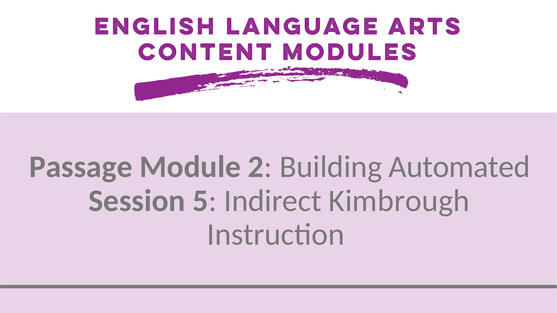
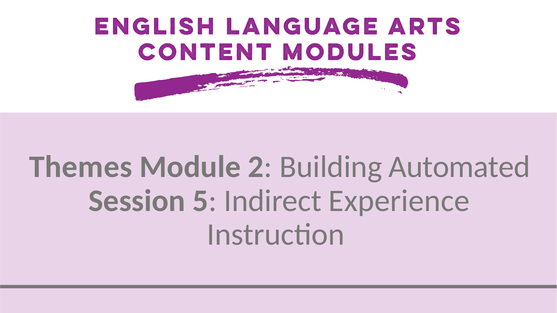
Passage: Passage -> Themes (81, 167)
Kimbrough: Kimbrough -> Experience (399, 201)
